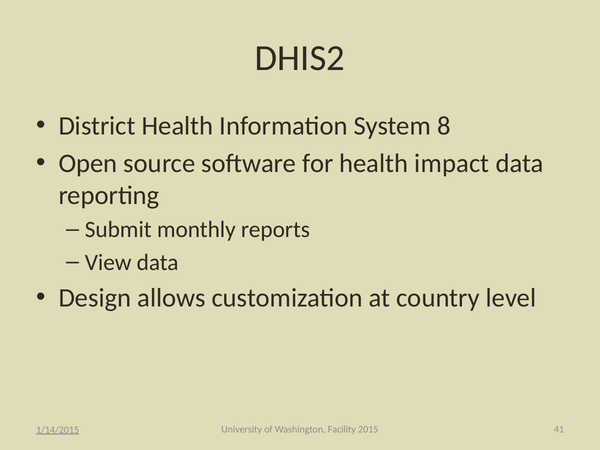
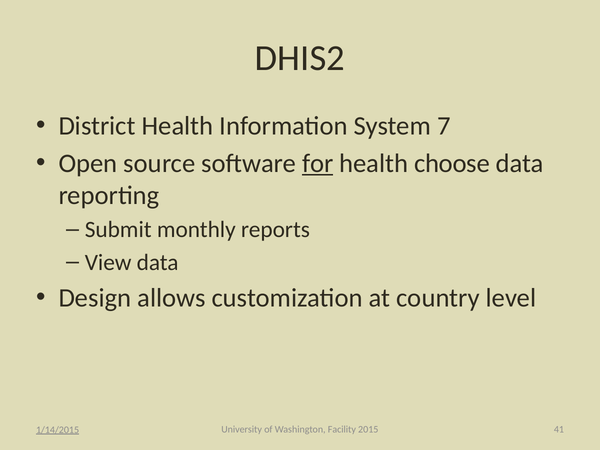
8: 8 -> 7 (444, 126)
for underline: none -> present (318, 163)
impact: impact -> choose (452, 163)
